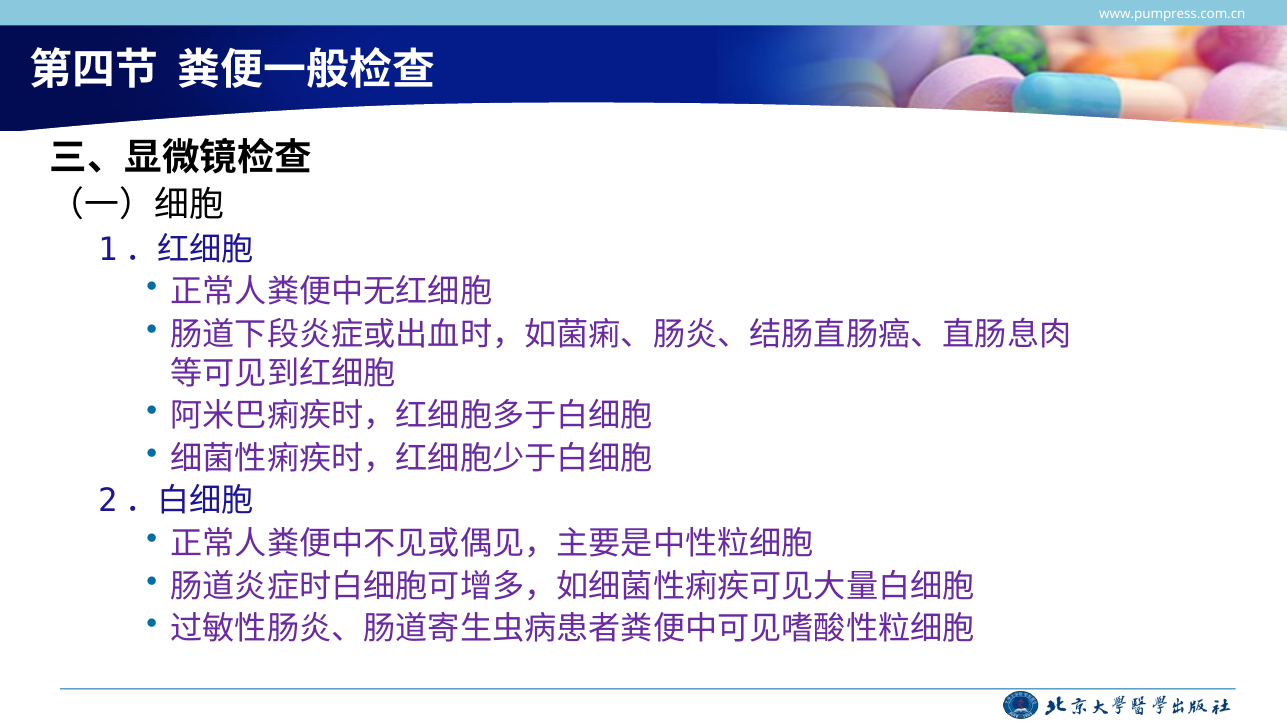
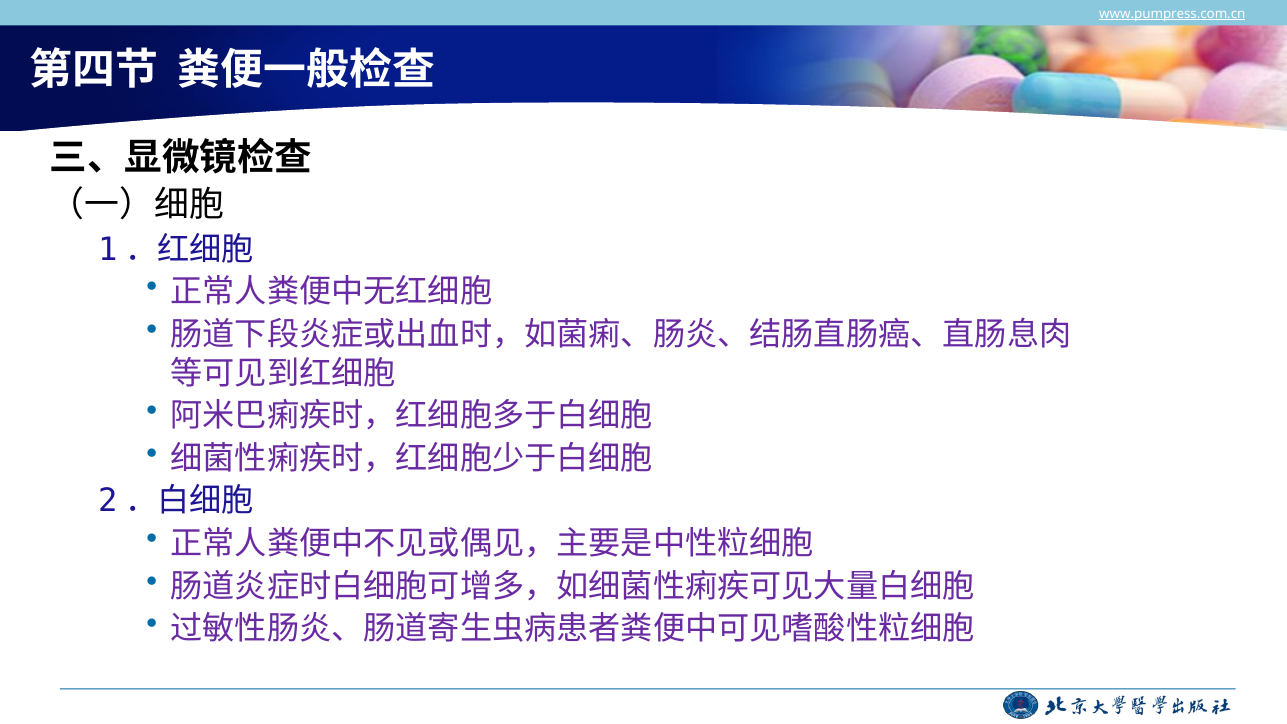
www.pumpress.com.cn underline: none -> present (1172, 14)
